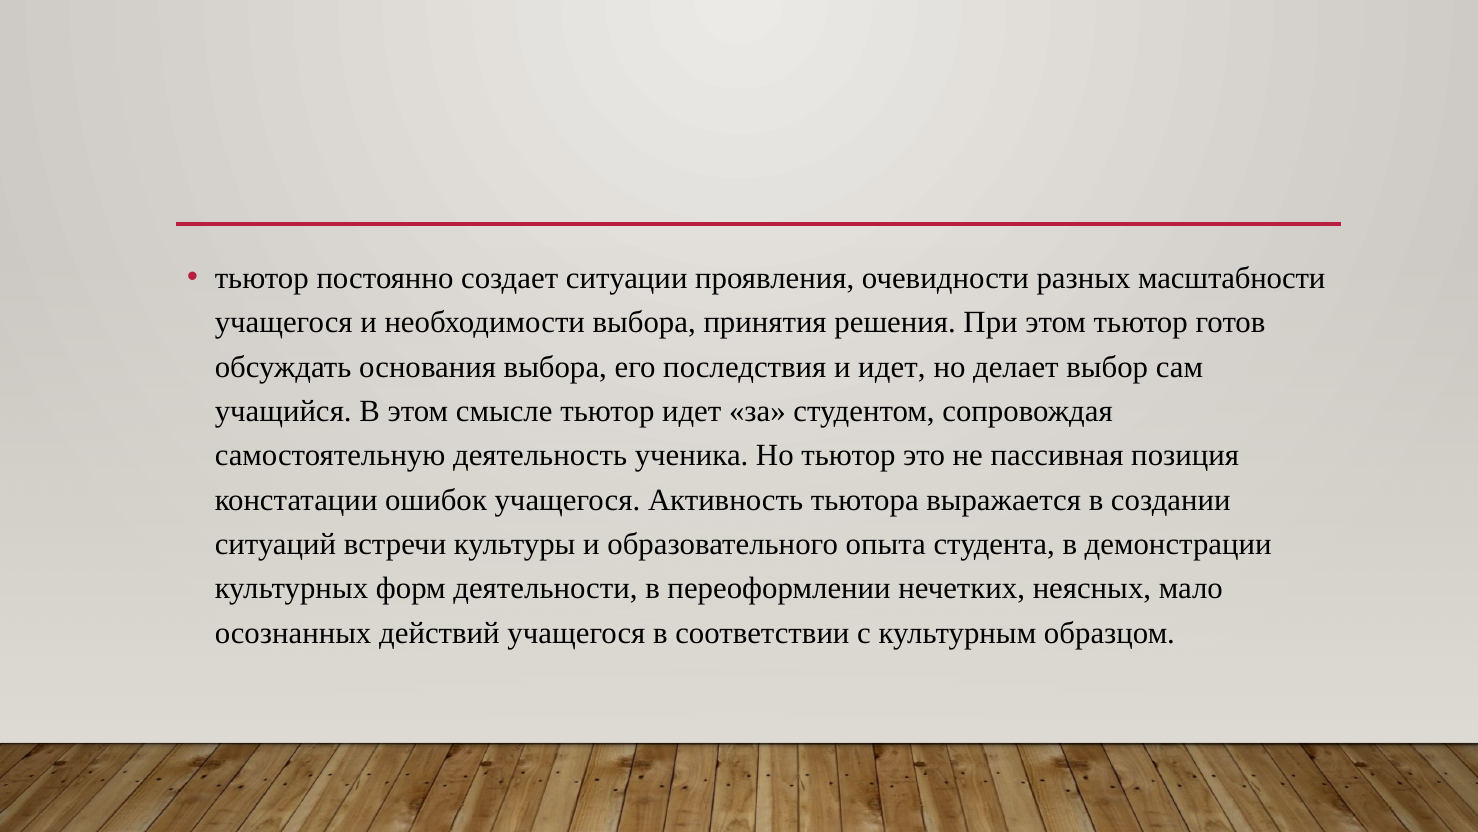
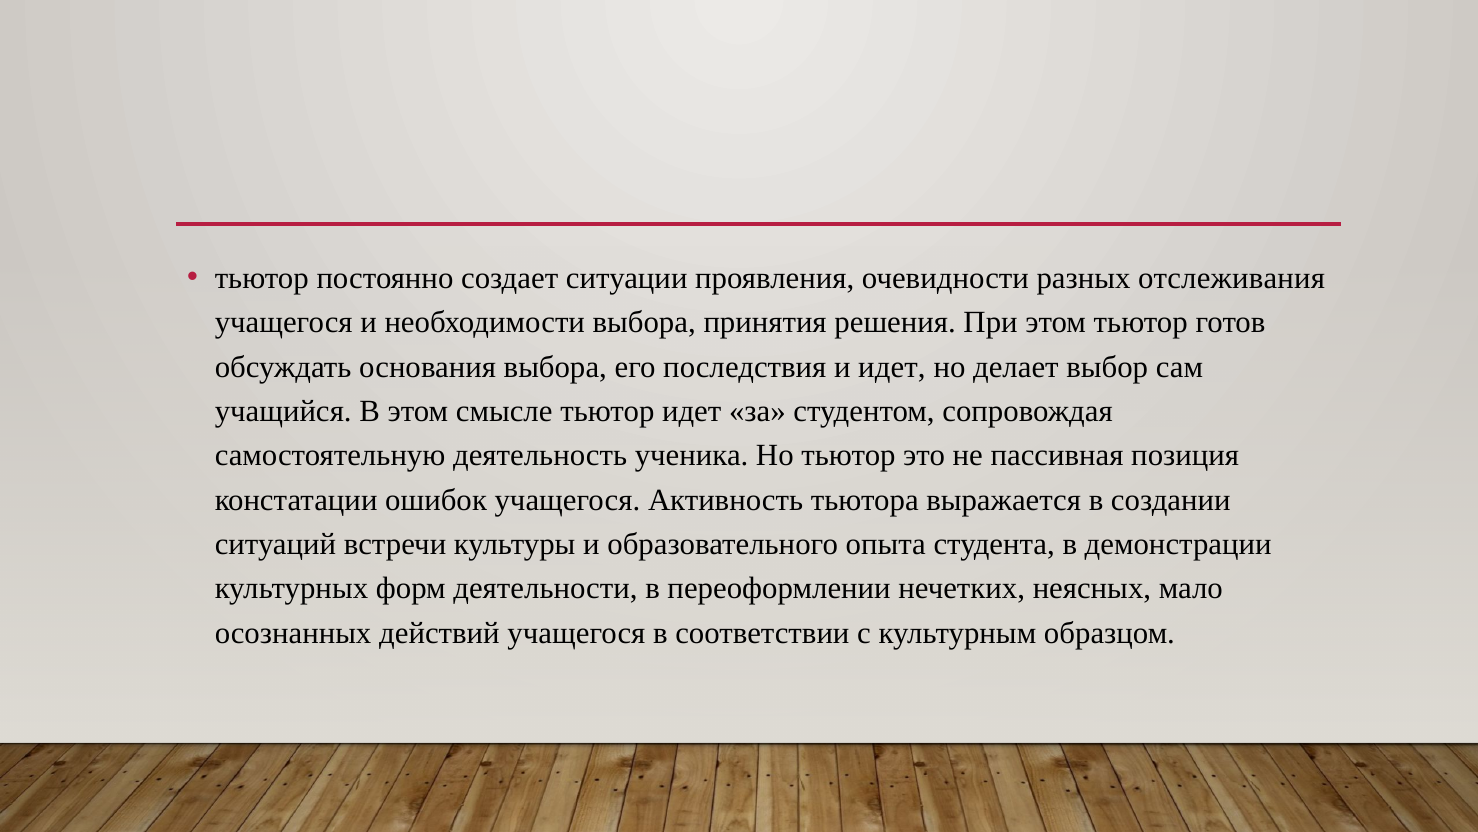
масштабности: масштабности -> отслеживания (1232, 278)
